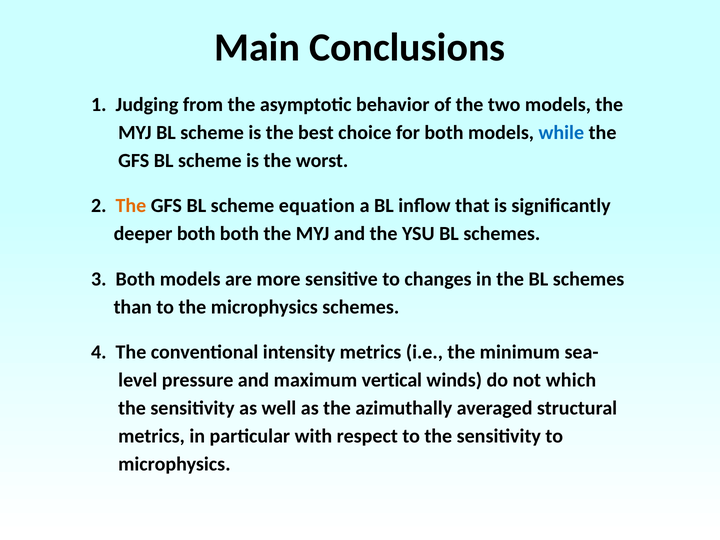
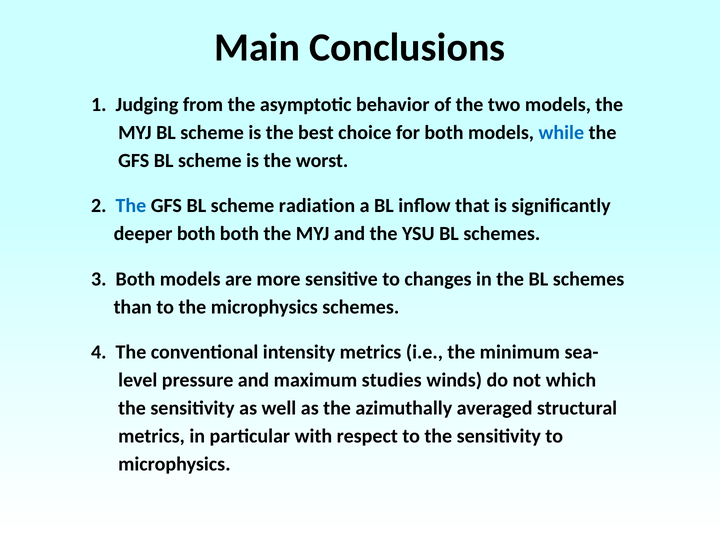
The colour: orange -> blue (131, 206)
equation: equation -> radiation (317, 206)
vertical: vertical -> studies (392, 380)
